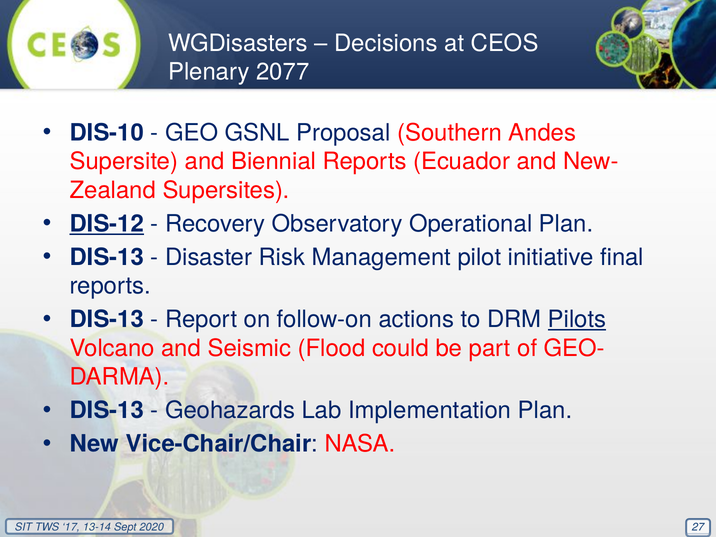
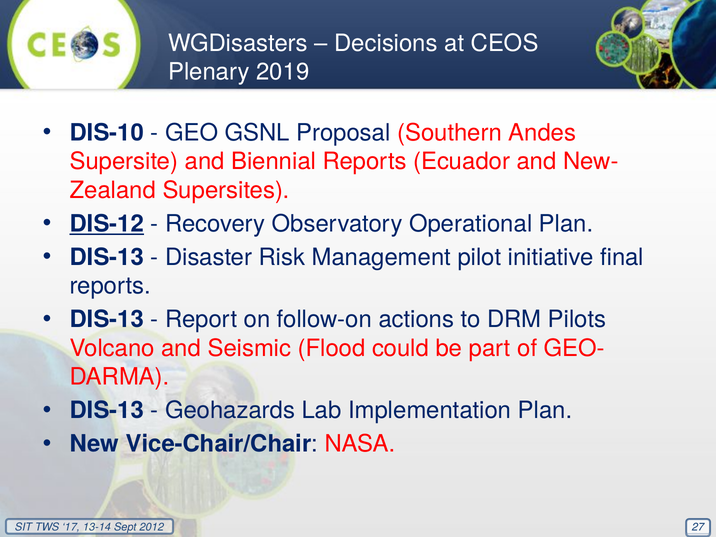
2077: 2077 -> 2019 (283, 72)
Pilots underline: present -> none (577, 320)
2020: 2020 -> 2012 (152, 527)
